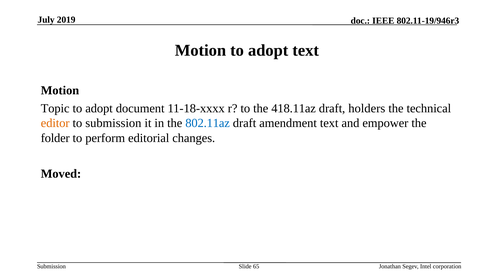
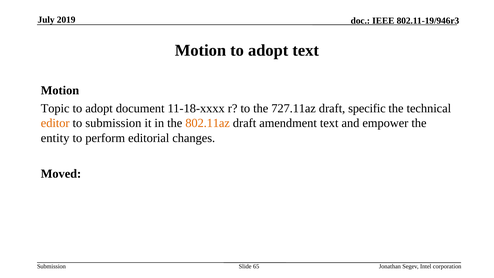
418.11az: 418.11az -> 727.11az (294, 108)
holders: holders -> specific (367, 108)
802.11az colour: blue -> orange (208, 123)
folder: folder -> entity (55, 138)
